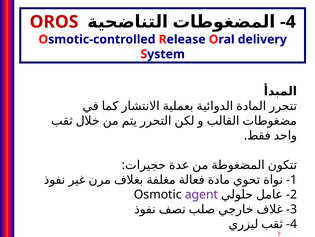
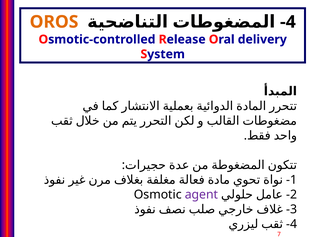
OROS colour: red -> orange (54, 22)
